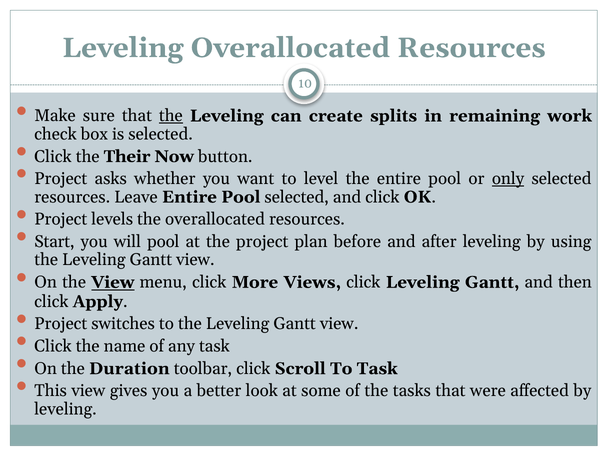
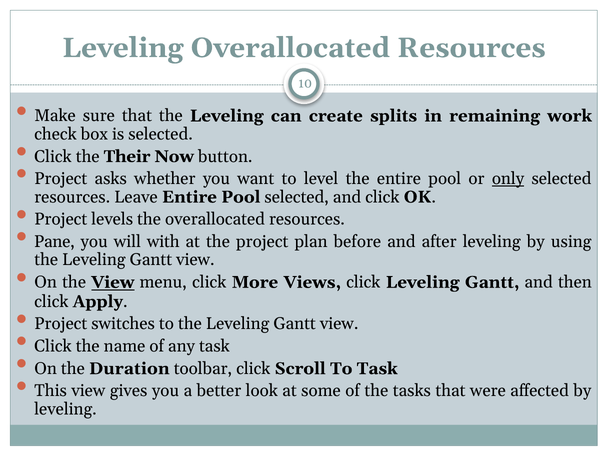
the underline: present -> none (171, 116)
Start: Start -> Pane (54, 242)
will pool: pool -> with (163, 242)
